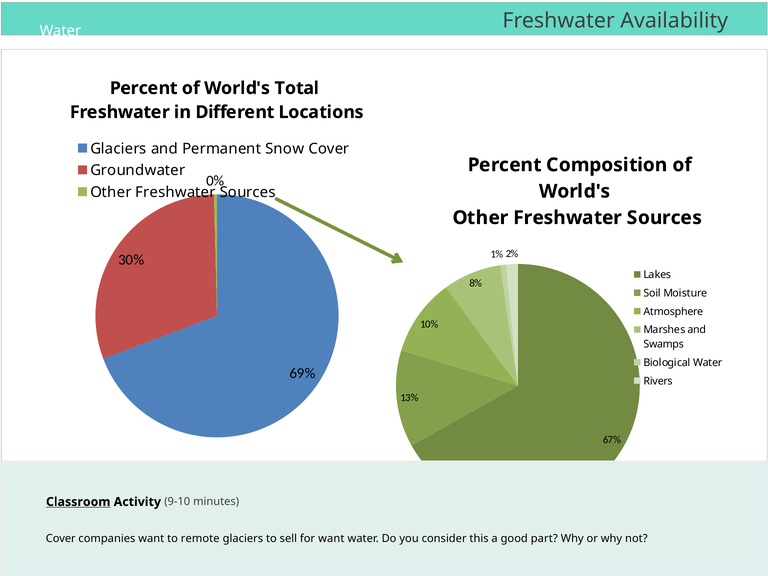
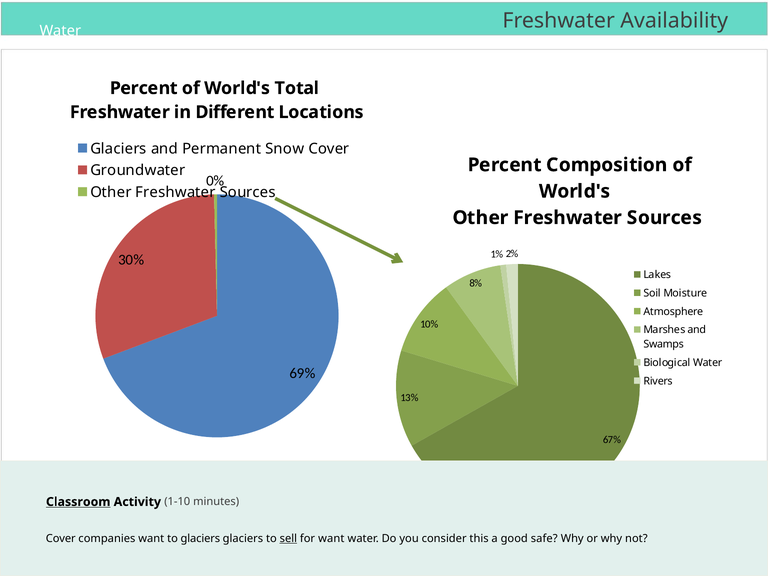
9-10: 9-10 -> 1-10 (177, 502)
to remote: remote -> glaciers (200, 538)
sell underline: none -> present (288, 538)
part: part -> safe (544, 538)
